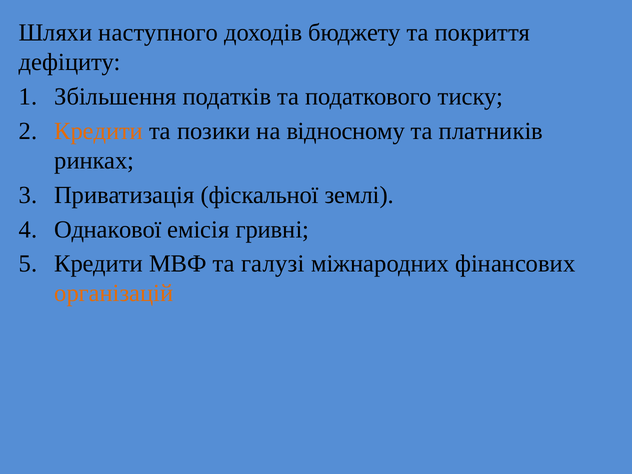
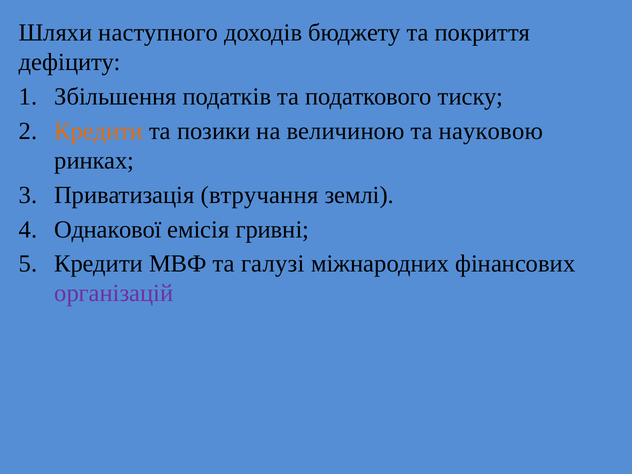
відносному: відносному -> величиною (346, 131)
платників: платників -> науковою (491, 131)
фіскальної: фіскальної -> втручання (260, 195)
організацій colour: orange -> purple (114, 293)
